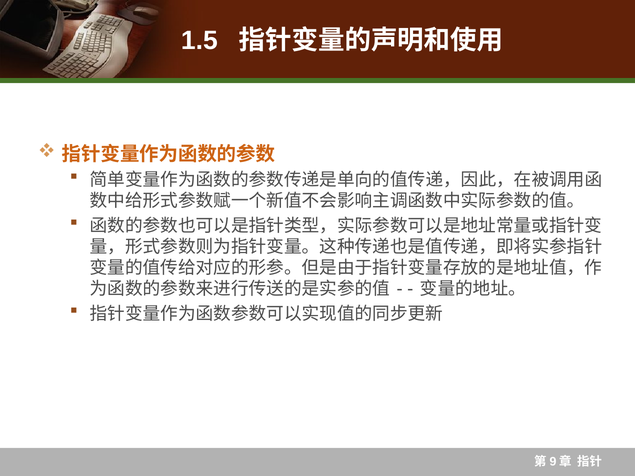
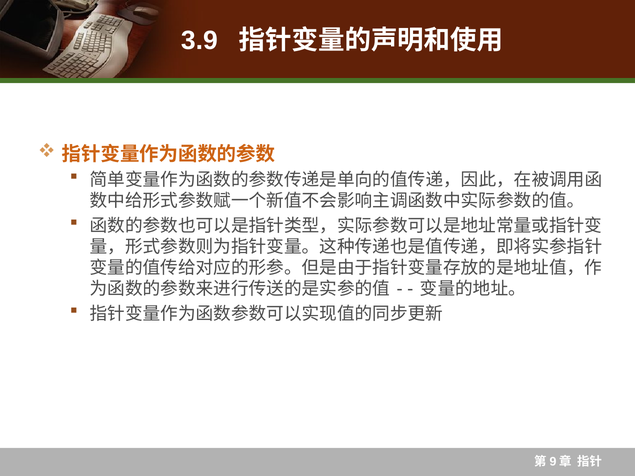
1.5: 1.5 -> 3.9 (199, 40)
